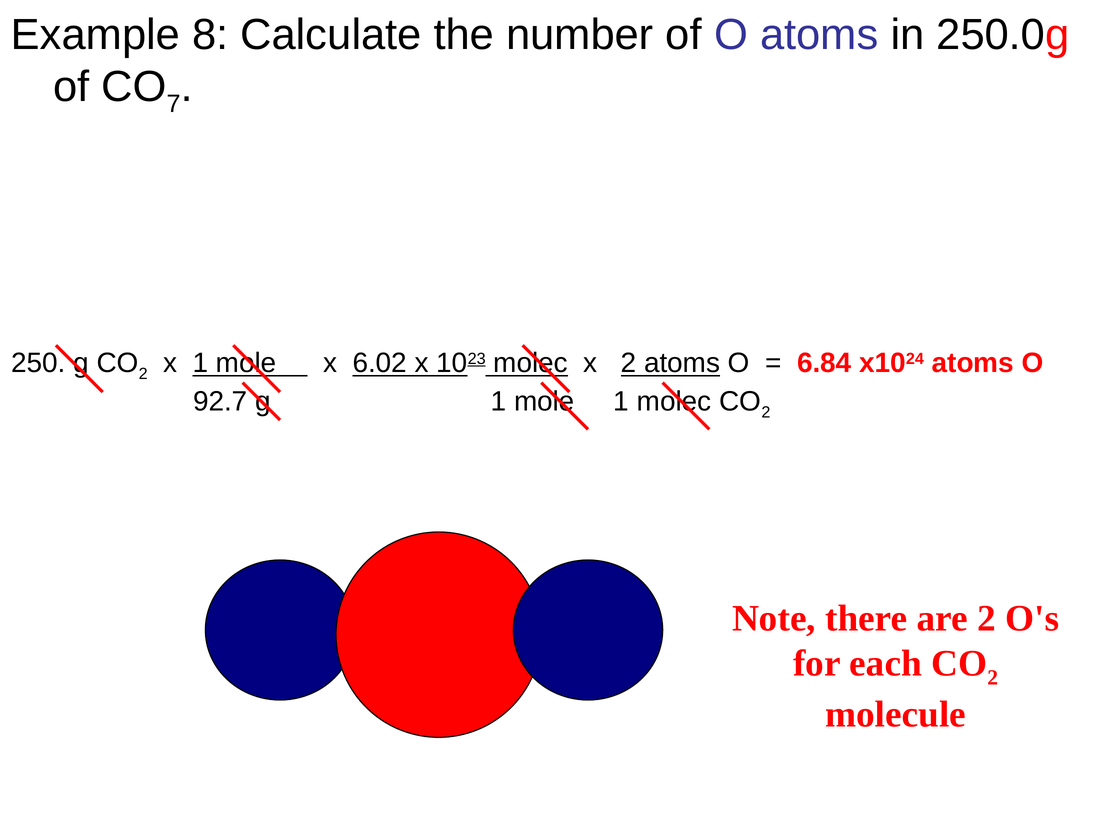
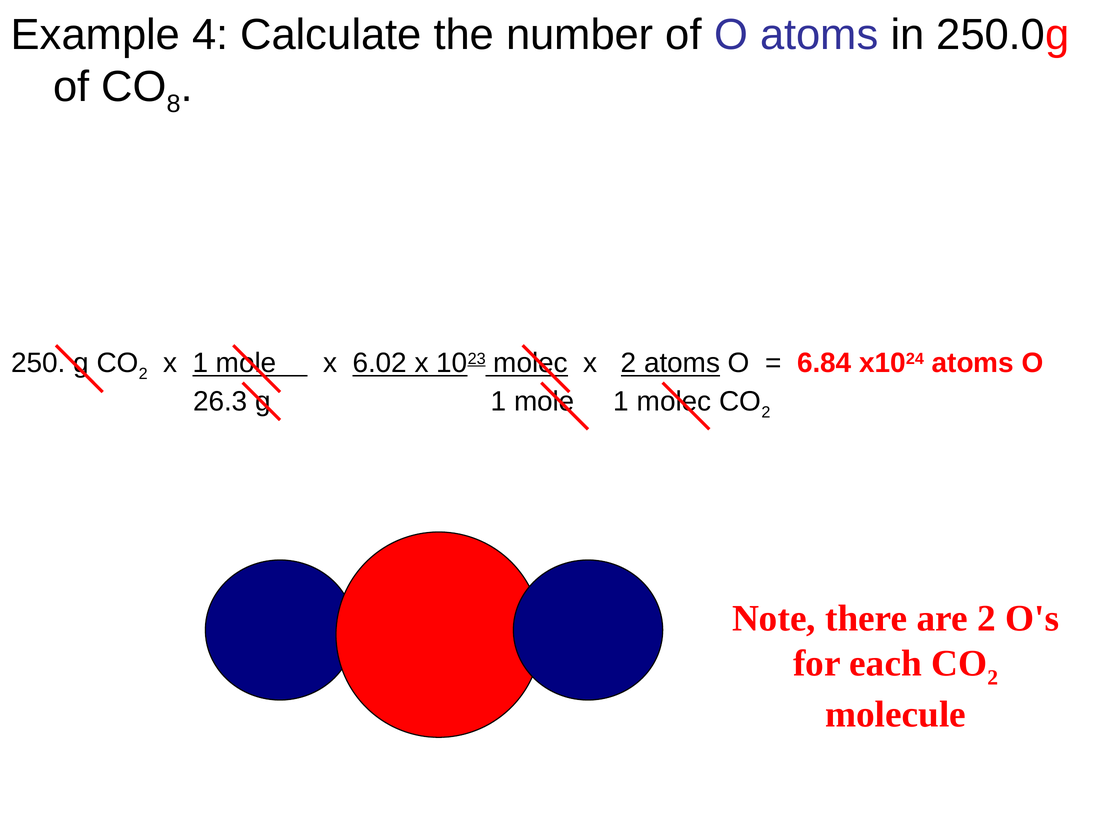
8: 8 -> 4 (210, 35)
7: 7 -> 8 (174, 104)
92.7: 92.7 -> 26.3 (220, 401)
